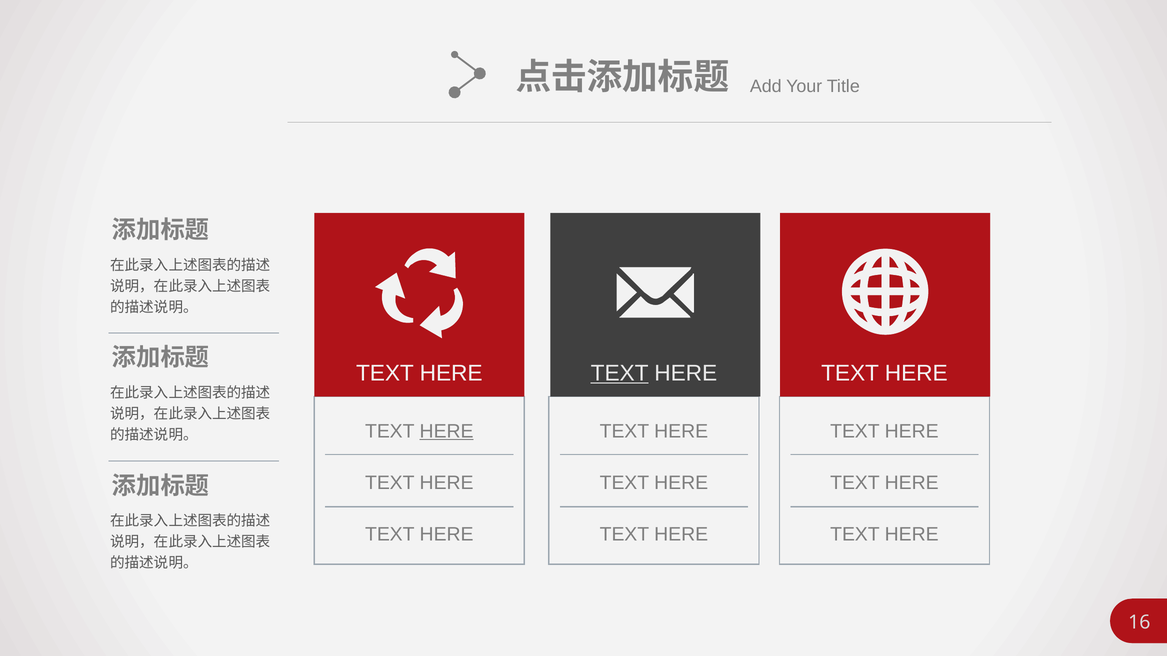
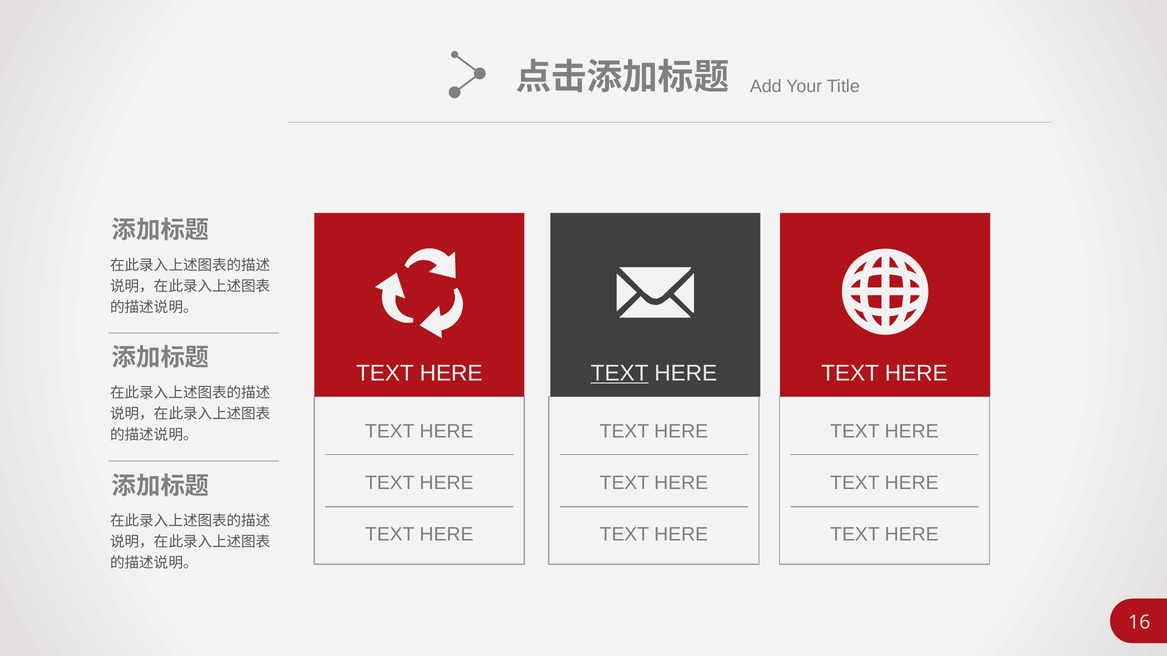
HERE underline: present -> none (447, 431)
